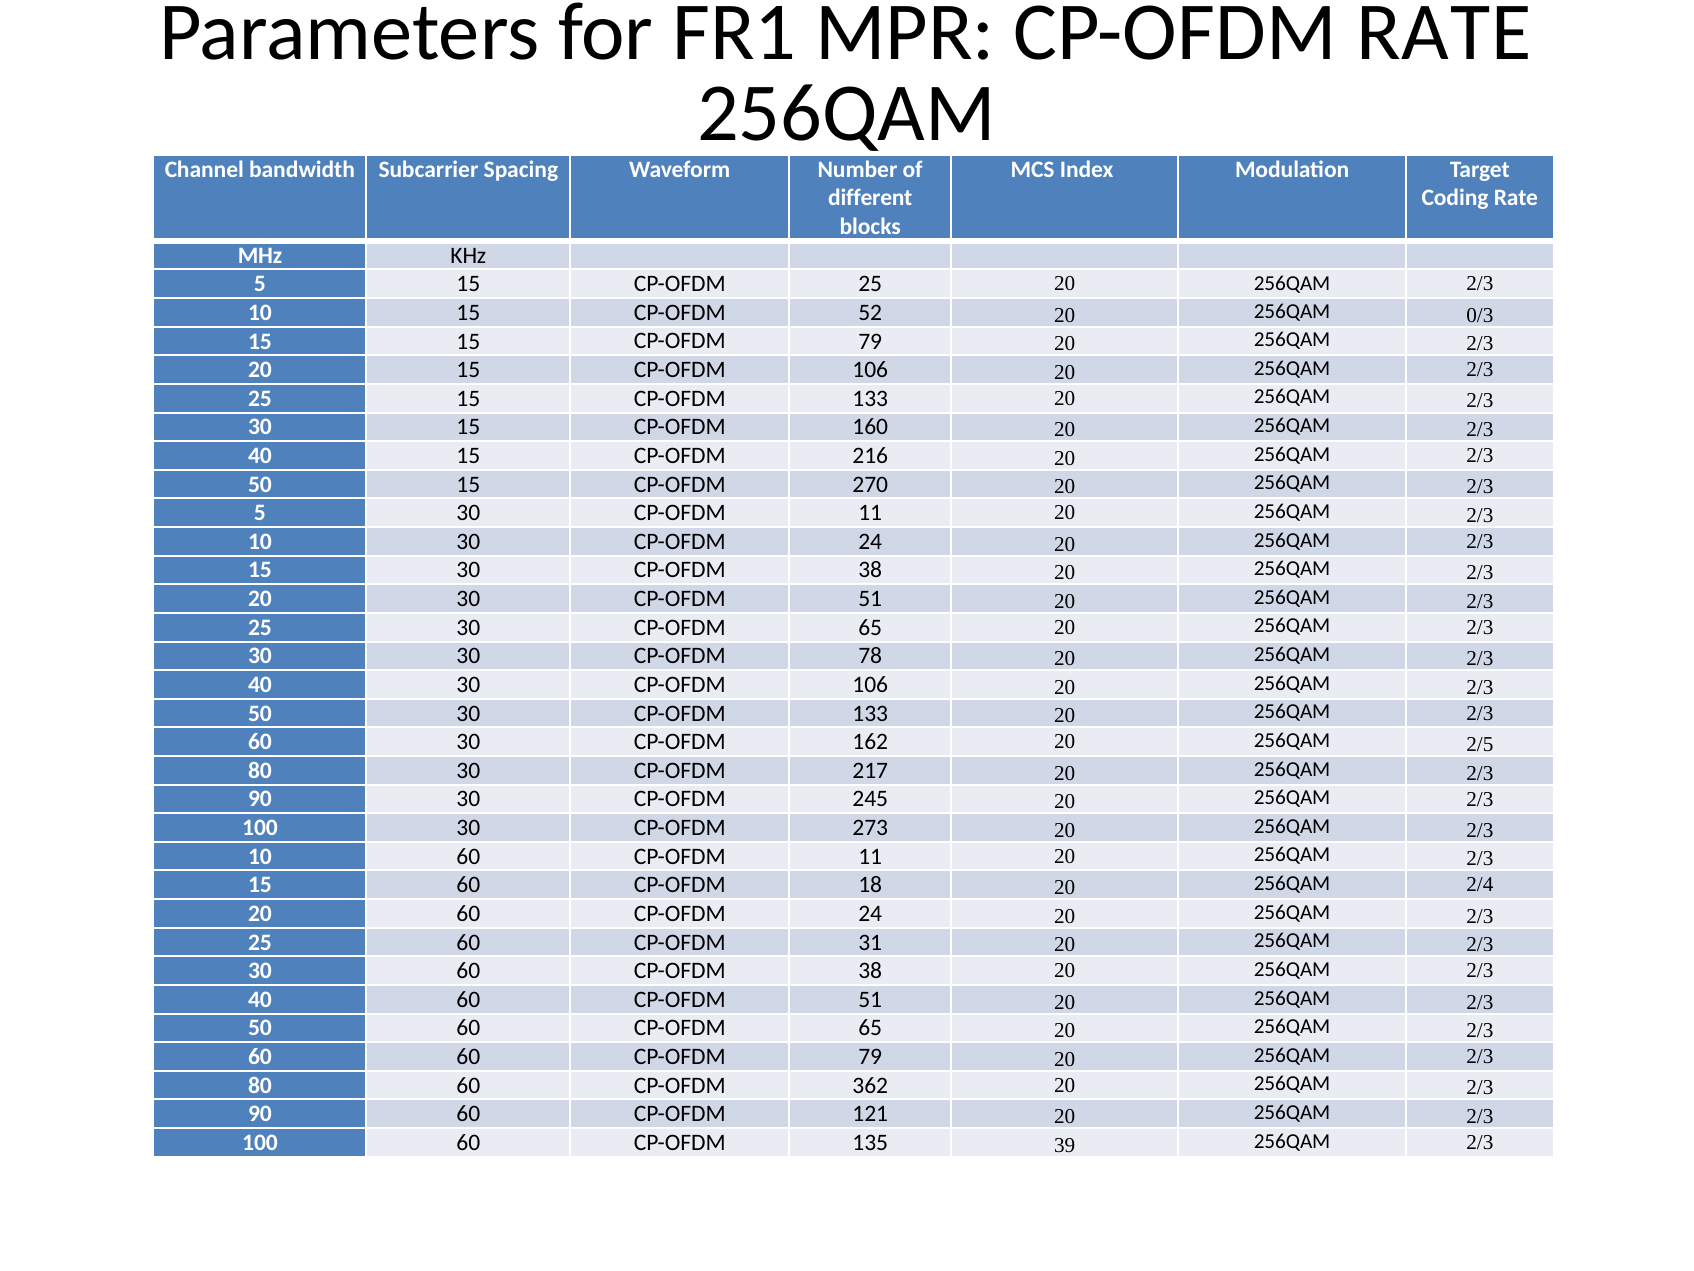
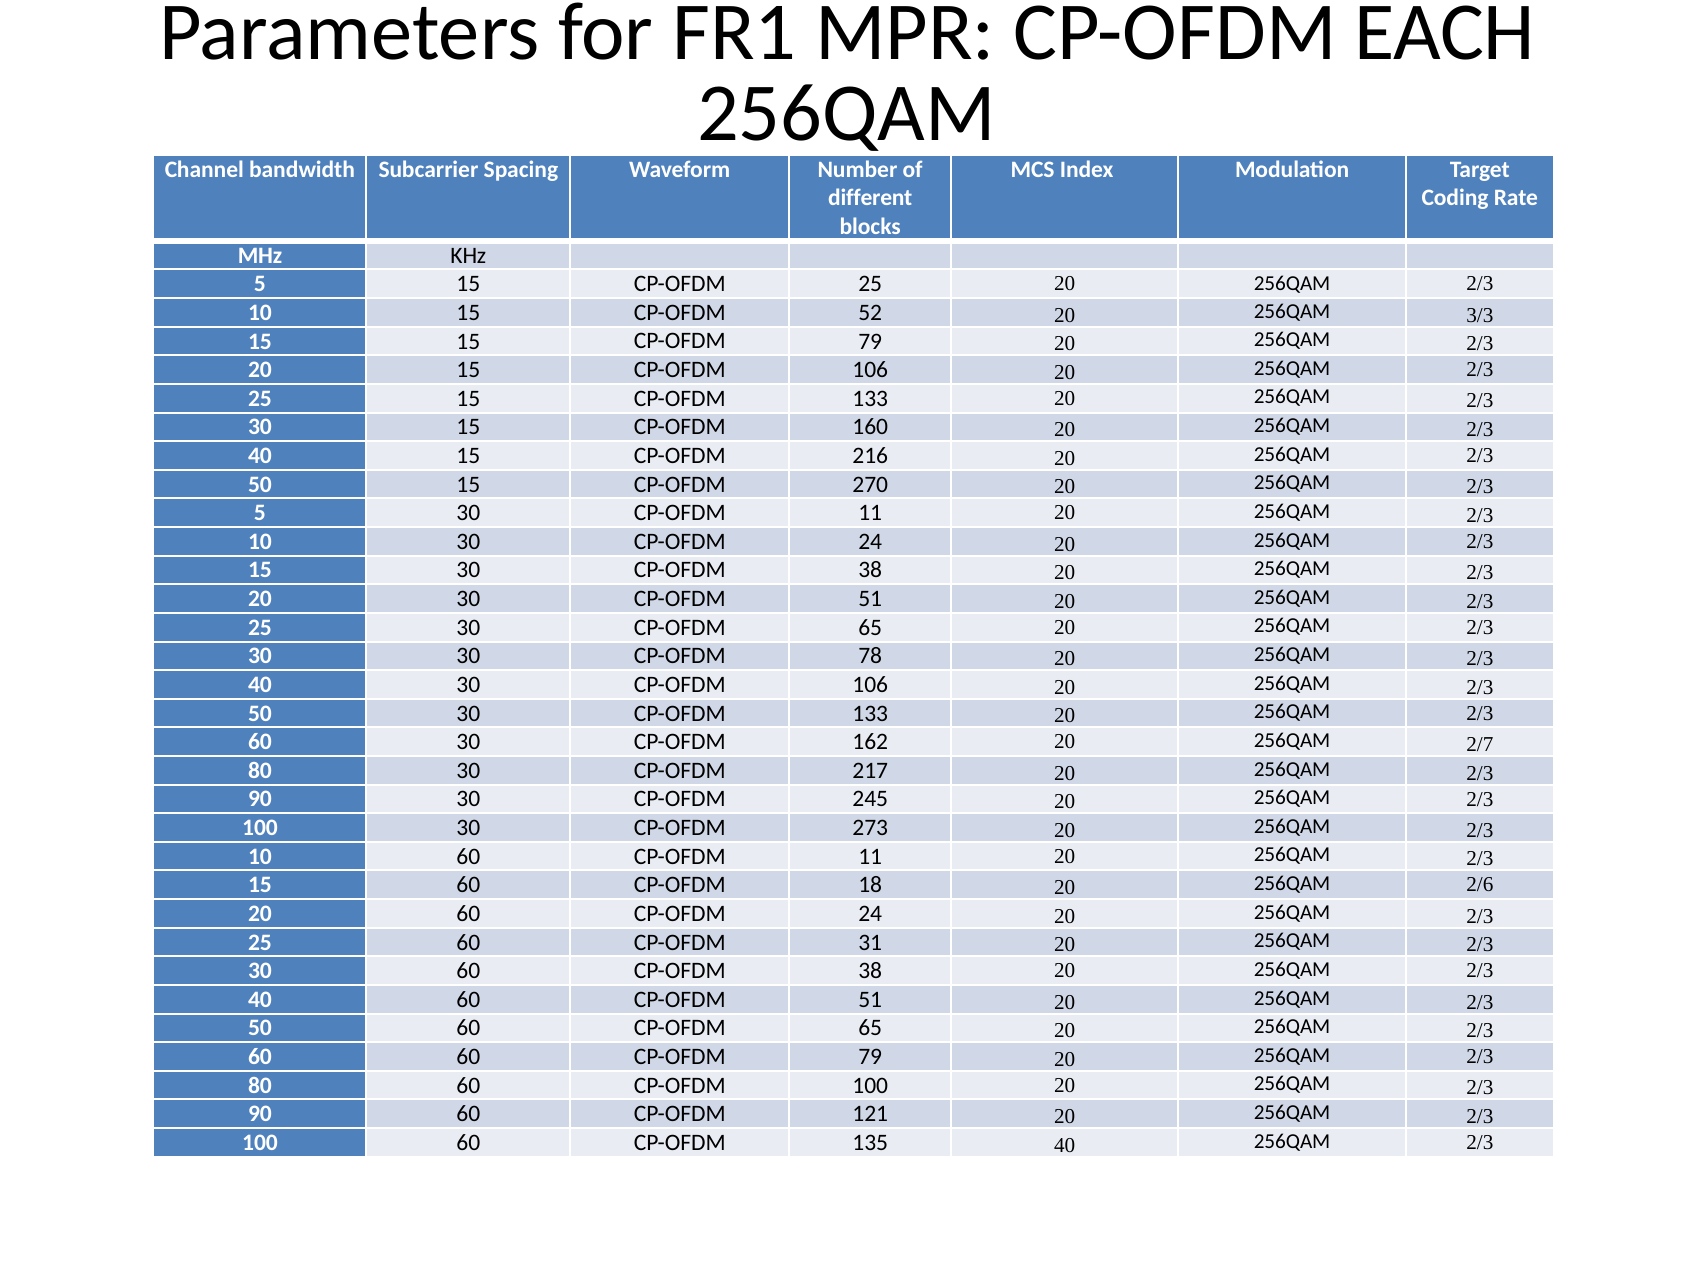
CP-OFDM RATE: RATE -> EACH (1445, 32)
0/3: 0/3 -> 3/3 (1480, 315)
2/5: 2/5 -> 2/7 (1480, 744)
2/4: 2/4 -> 2/6 (1480, 885)
CP-OFDM 362: 362 -> 100 (870, 1085)
135 39: 39 -> 40 (1065, 1145)
